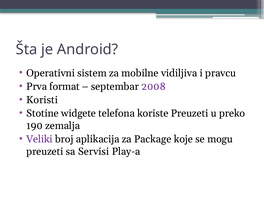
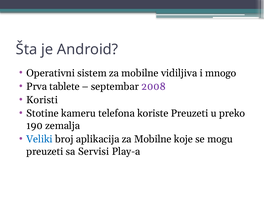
pravcu: pravcu -> mnogo (221, 73)
format: format -> tablete (65, 87)
widgete: widgete -> kameru (79, 113)
Veliki colour: purple -> blue (39, 139)
aplikacija za Package: Package -> Mobilne (153, 139)
